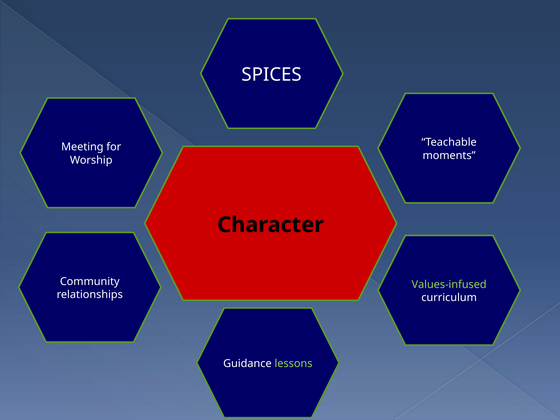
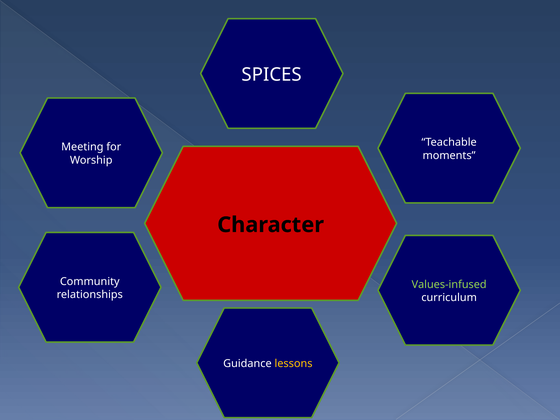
lessons colour: light green -> yellow (293, 364)
